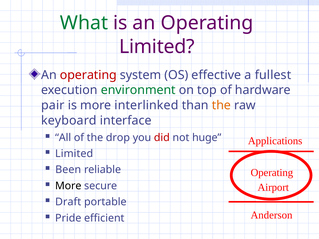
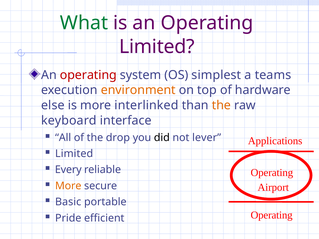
effective: effective -> simplest (216, 75)
fullest: fullest -> teams (273, 75)
environment colour: green -> orange (138, 90)
pair: pair -> else (53, 105)
did colour: red -> black (162, 138)
huge: huge -> lever (207, 138)
Been: Been -> Every (68, 170)
More colour: black -> orange (68, 186)
Draft: Draft -> Basic (68, 202)
efficient Anderson: Anderson -> Operating (272, 215)
